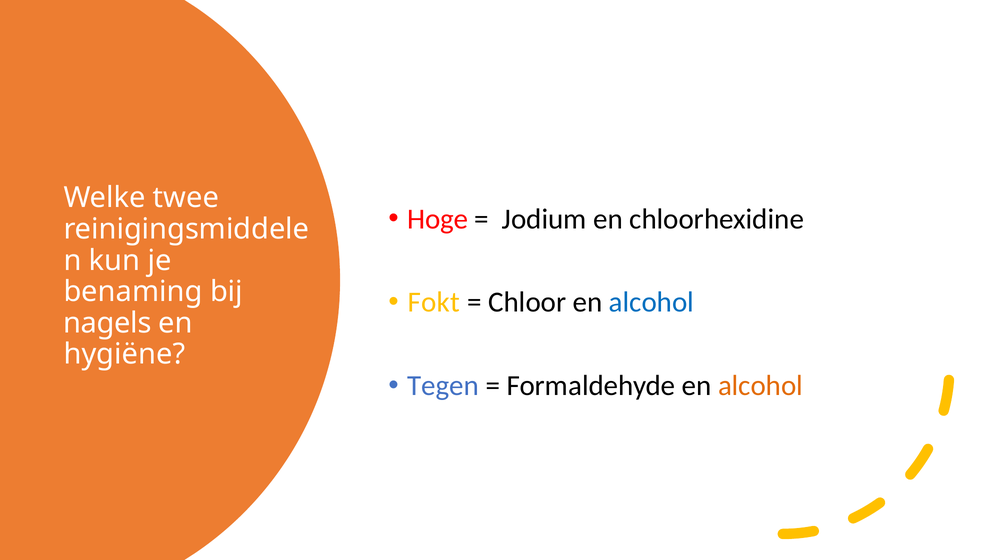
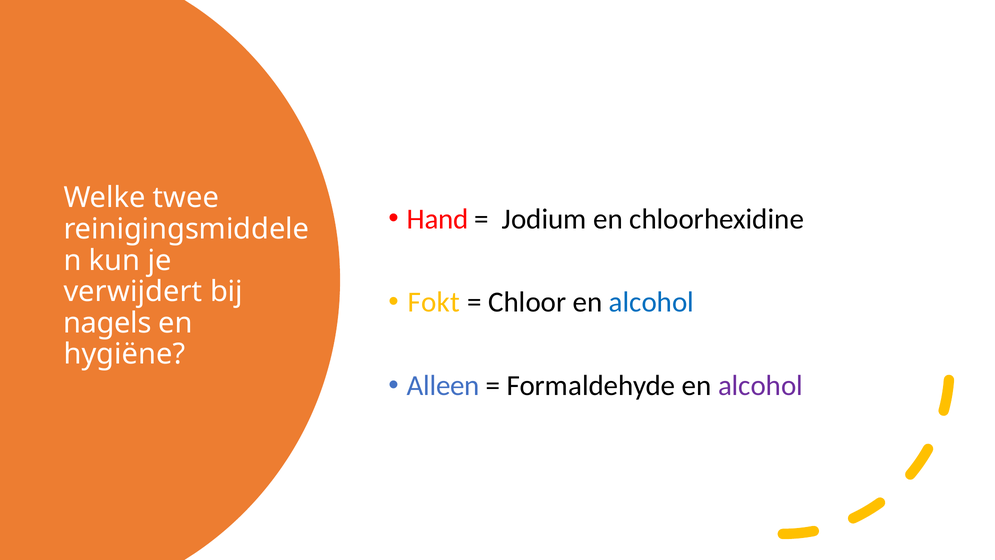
Hoge: Hoge -> Hand (438, 219)
benaming: benaming -> verwijdert (133, 292)
Tegen: Tegen -> Alleen (443, 385)
alcohol colour: orange -> purple (761, 385)
